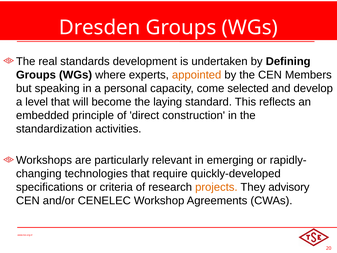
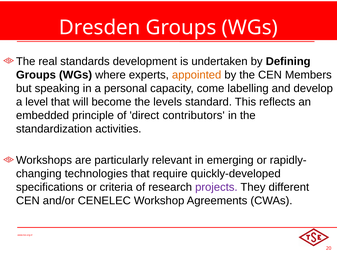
selected: selected -> labelling (248, 88)
laying: laying -> levels (168, 102)
construction: construction -> contributors (194, 115)
projects colour: orange -> purple (216, 187)
advisory: advisory -> different (289, 187)
